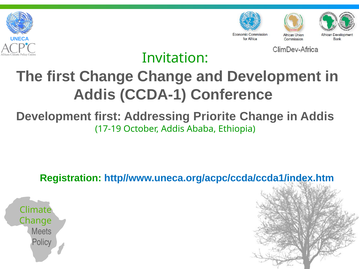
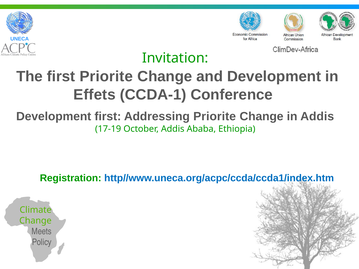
first Change: Change -> Priorite (106, 77)
Addis: Addis -> Effets (95, 95)
